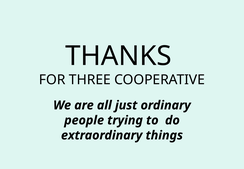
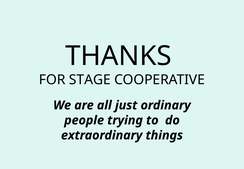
THREE: THREE -> STAGE (90, 80)
